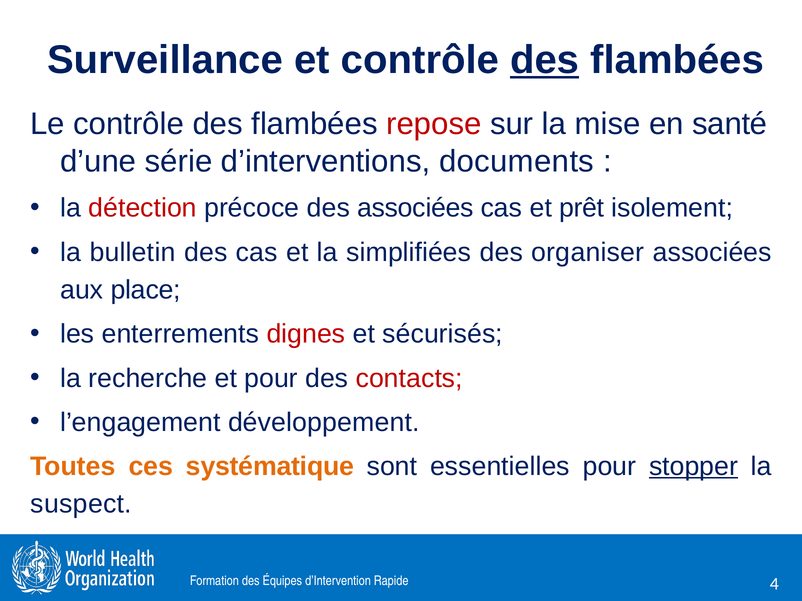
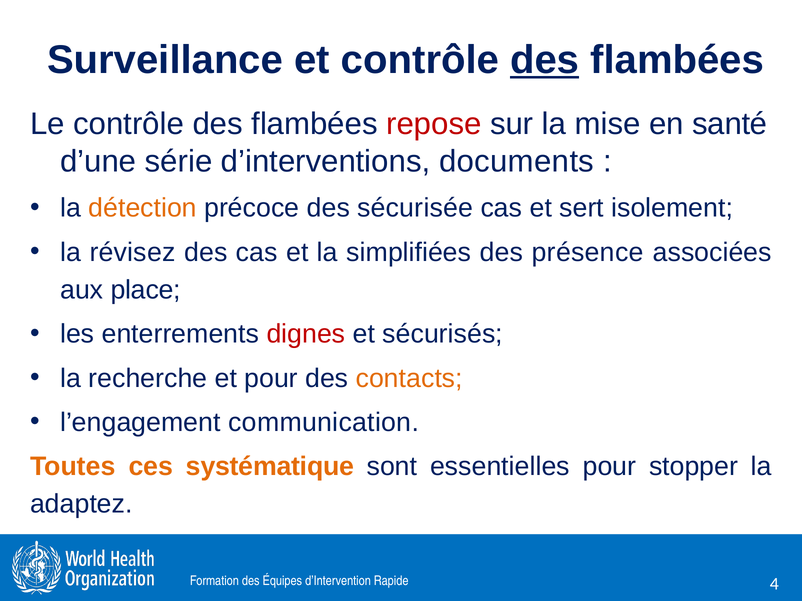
détection colour: red -> orange (143, 208)
des associées: associées -> sécurisée (415, 208)
prêt: prêt -> sert (582, 208)
bulletin: bulletin -> révisez (133, 252)
organiser: organiser -> présence (588, 252)
contacts colour: red -> orange (409, 379)
développement: développement -> communication (324, 423)
stopper underline: present -> none (694, 467)
suspect: suspect -> adaptez (81, 505)
